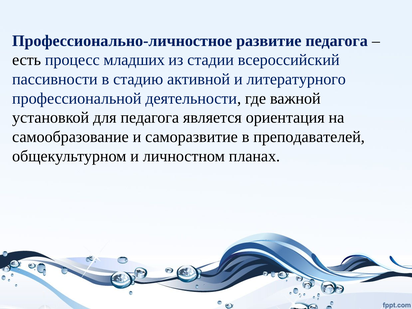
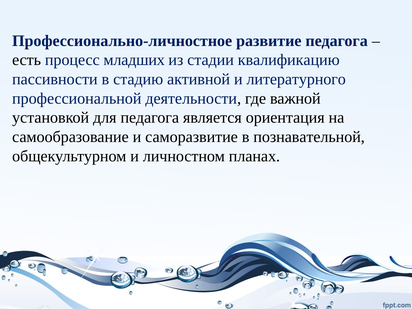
всероссийский: всероссийский -> квалификацию (289, 60)
преподавателей: преподавателей -> познавательной (309, 137)
